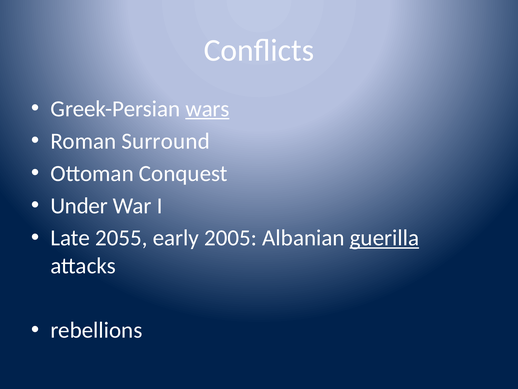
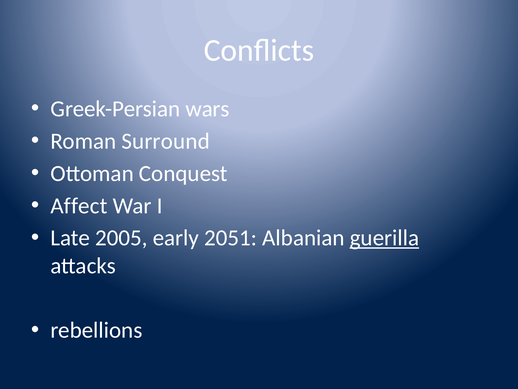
wars underline: present -> none (207, 109)
Under: Under -> Affect (79, 205)
2055: 2055 -> 2005 (121, 238)
2005: 2005 -> 2051 (231, 238)
